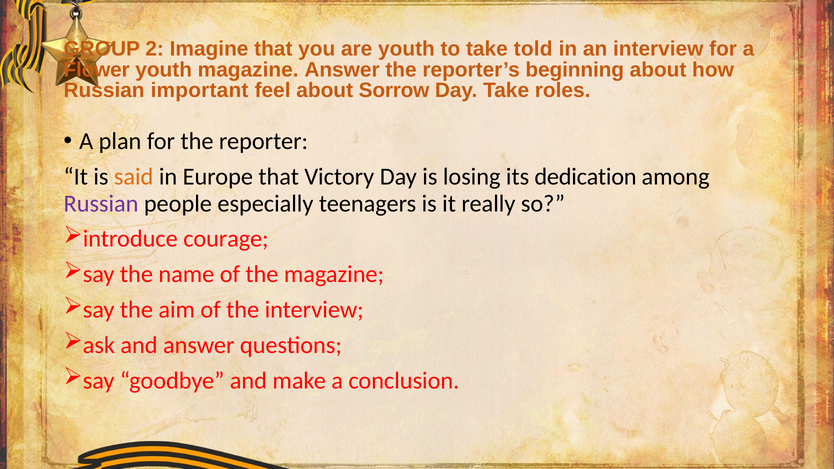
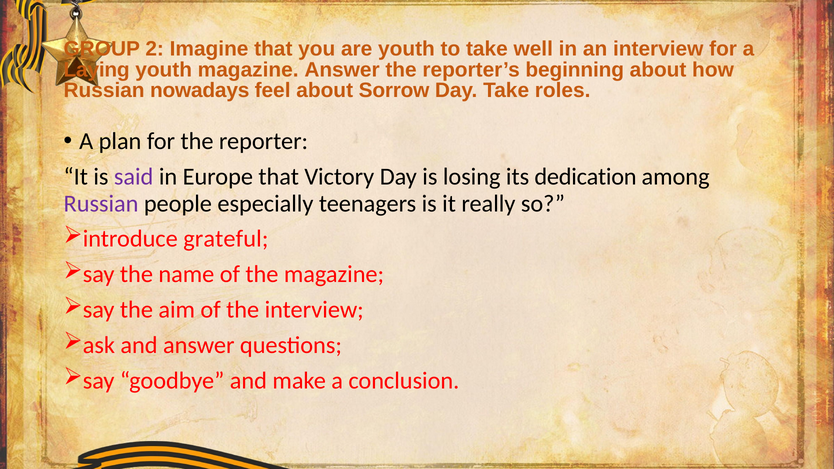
told: told -> well (533, 49)
Flower: Flower -> Laying (97, 70)
important: important -> nowadays (200, 91)
said colour: orange -> purple (134, 177)
courage: courage -> grateful (226, 239)
